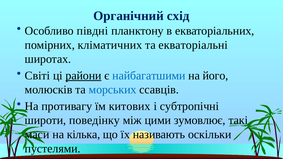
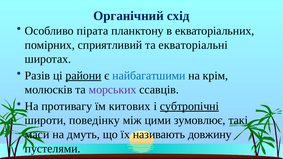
півдні: півдні -> пірата (92, 31)
кліматичних: кліматичних -> сприятливий (110, 45)
Світі: Світі -> Разів (37, 76)
його: його -> крім (215, 76)
морських colour: blue -> purple (113, 90)
субтропічні underline: none -> present (189, 106)
кілька: кілька -> дмуть (83, 135)
оскільки: оскільки -> довжину (210, 135)
